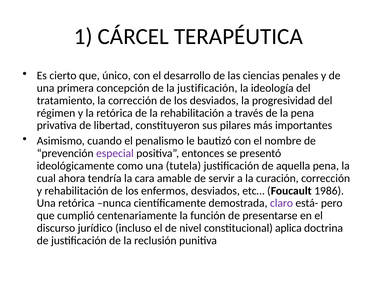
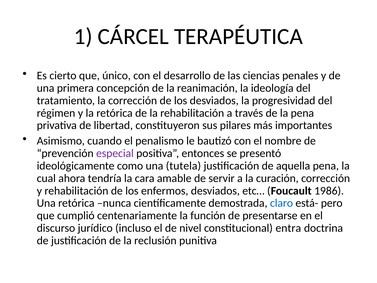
la justificación: justificación -> reanimación (207, 88)
claro colour: purple -> blue (281, 203)
aplica: aplica -> entra (288, 228)
